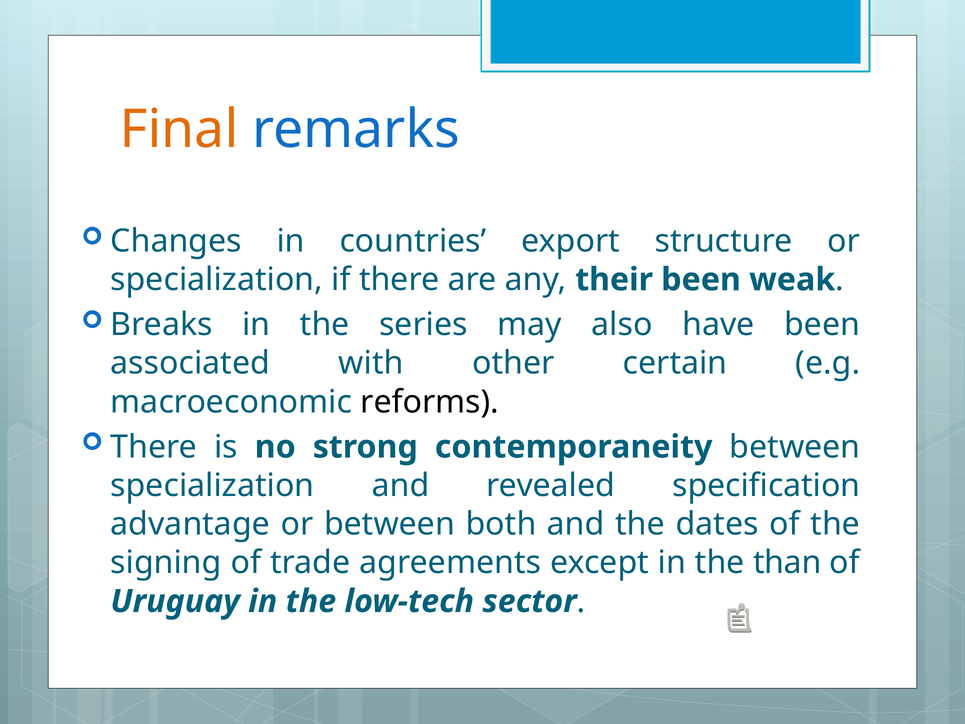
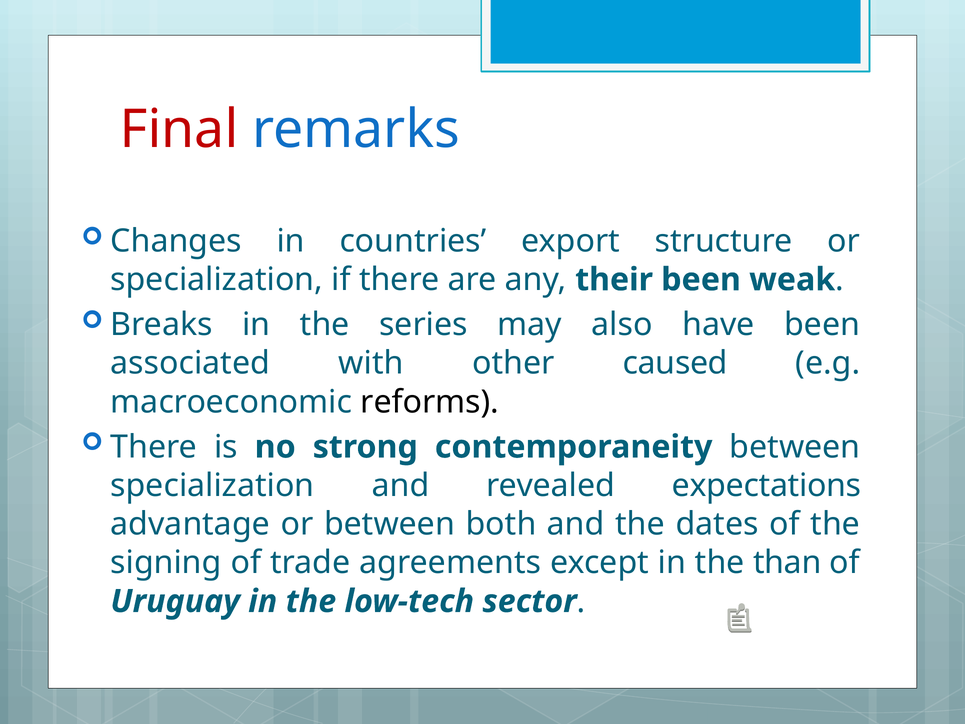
Final colour: orange -> red (179, 130)
certain: certain -> caused (675, 363)
specification: specification -> expectations (766, 485)
